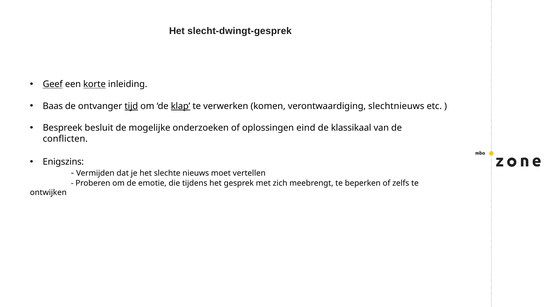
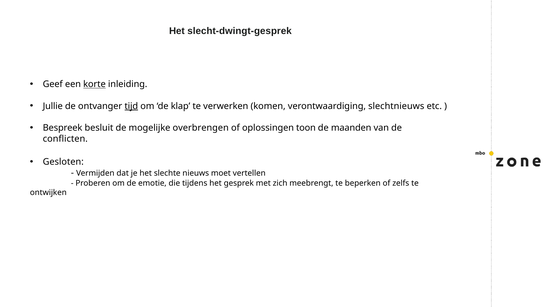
Geef underline: present -> none (53, 84)
Baas: Baas -> Jullie (53, 106)
klap underline: present -> none (181, 106)
onderzoeken: onderzoeken -> overbrengen (201, 128)
eind: eind -> toon (306, 128)
klassikaal: klassikaal -> maanden (351, 128)
Enigszins: Enigszins -> Gesloten (63, 162)
